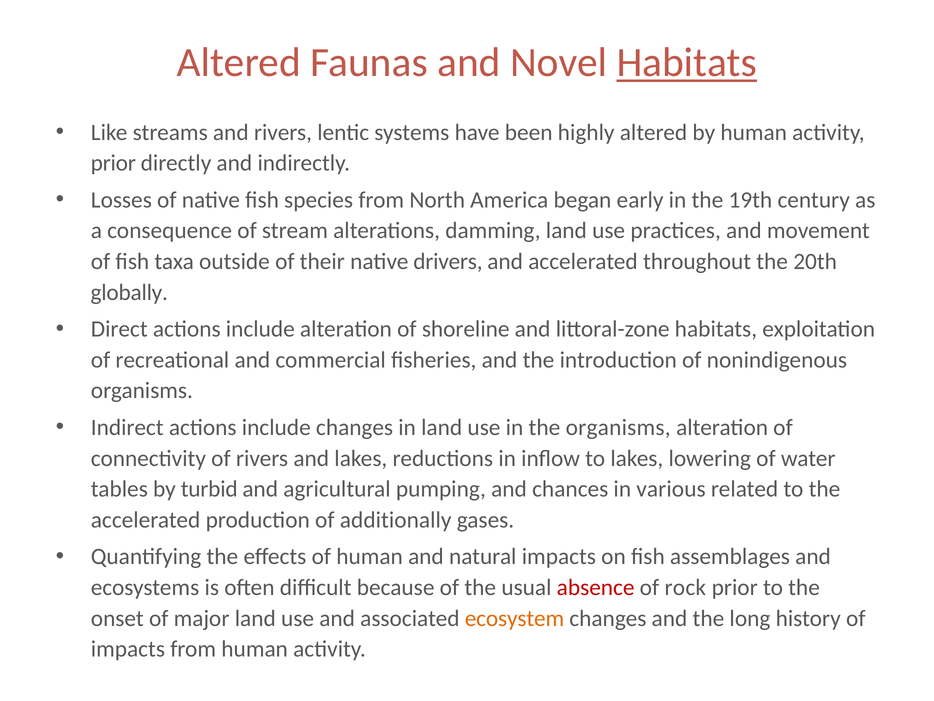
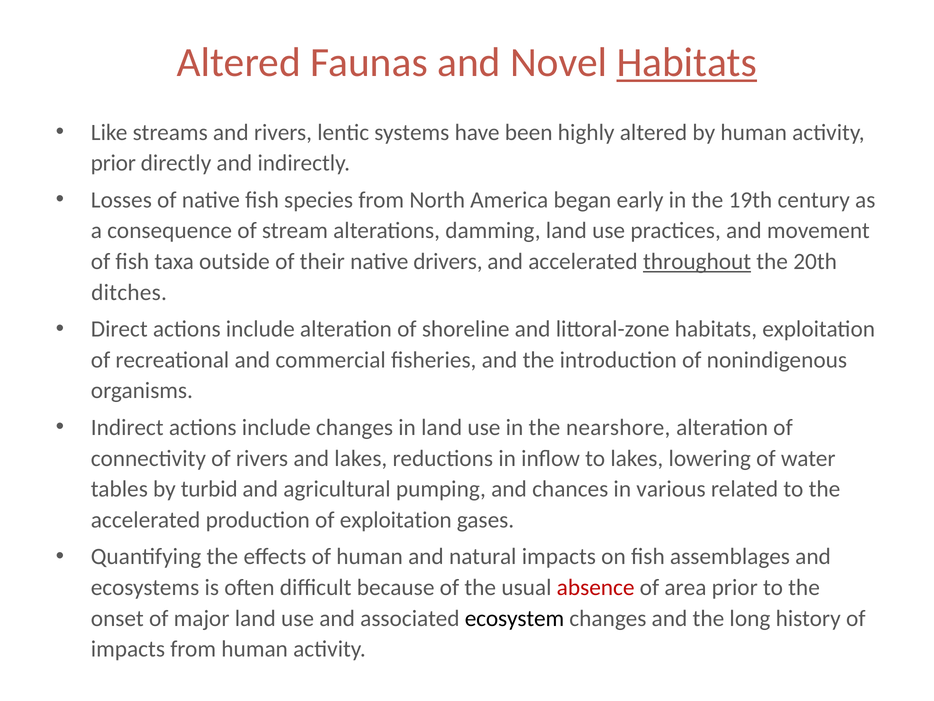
throughout underline: none -> present (697, 261)
globally: globally -> ditches (129, 292)
the organisms: organisms -> nearshore (618, 427)
of additionally: additionally -> exploitation (396, 520)
rock: rock -> area (685, 587)
ecosystem colour: orange -> black (514, 618)
